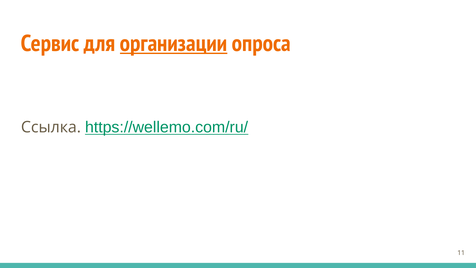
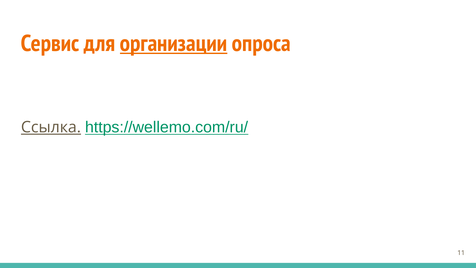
Ссылка underline: none -> present (51, 127)
